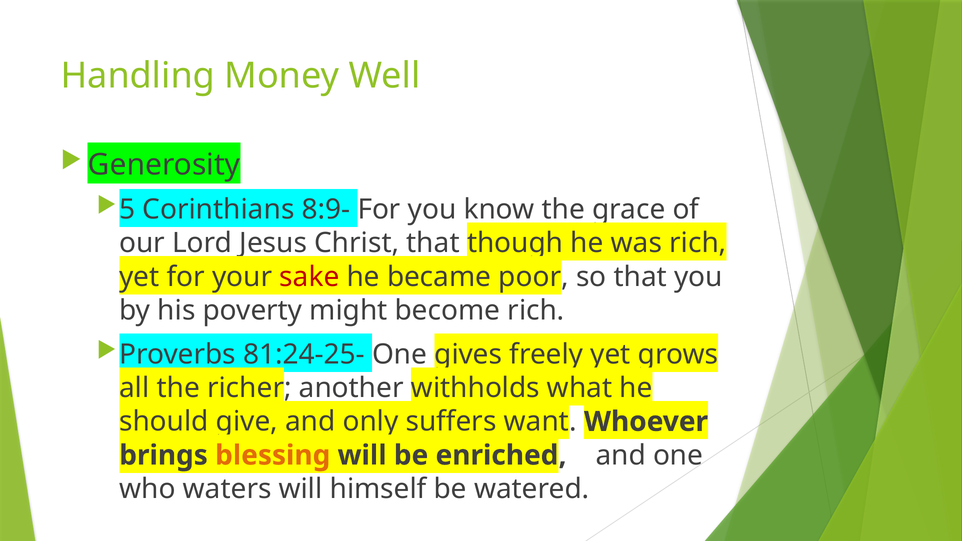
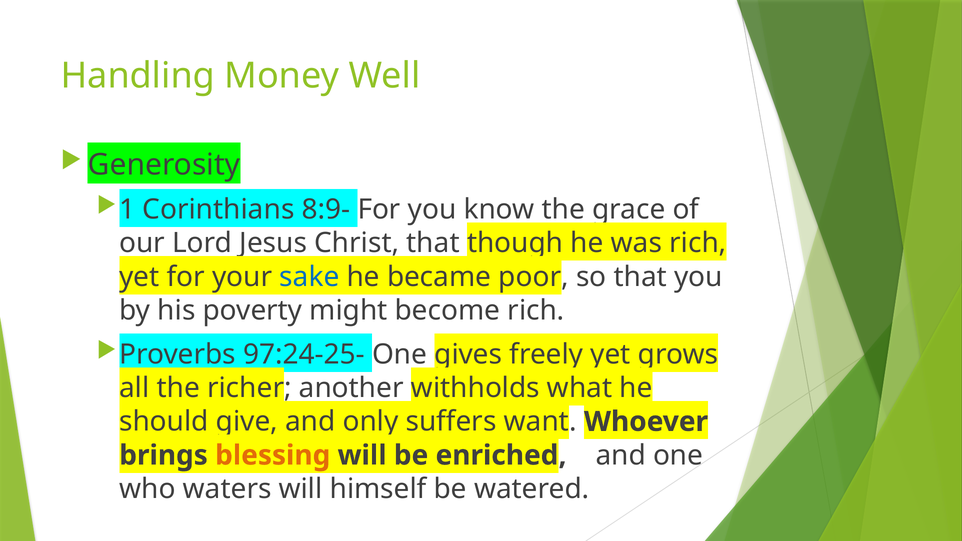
5: 5 -> 1 (127, 210)
sake colour: red -> blue (309, 277)
81:24-25-: 81:24-25- -> 97:24-25- (304, 354)
